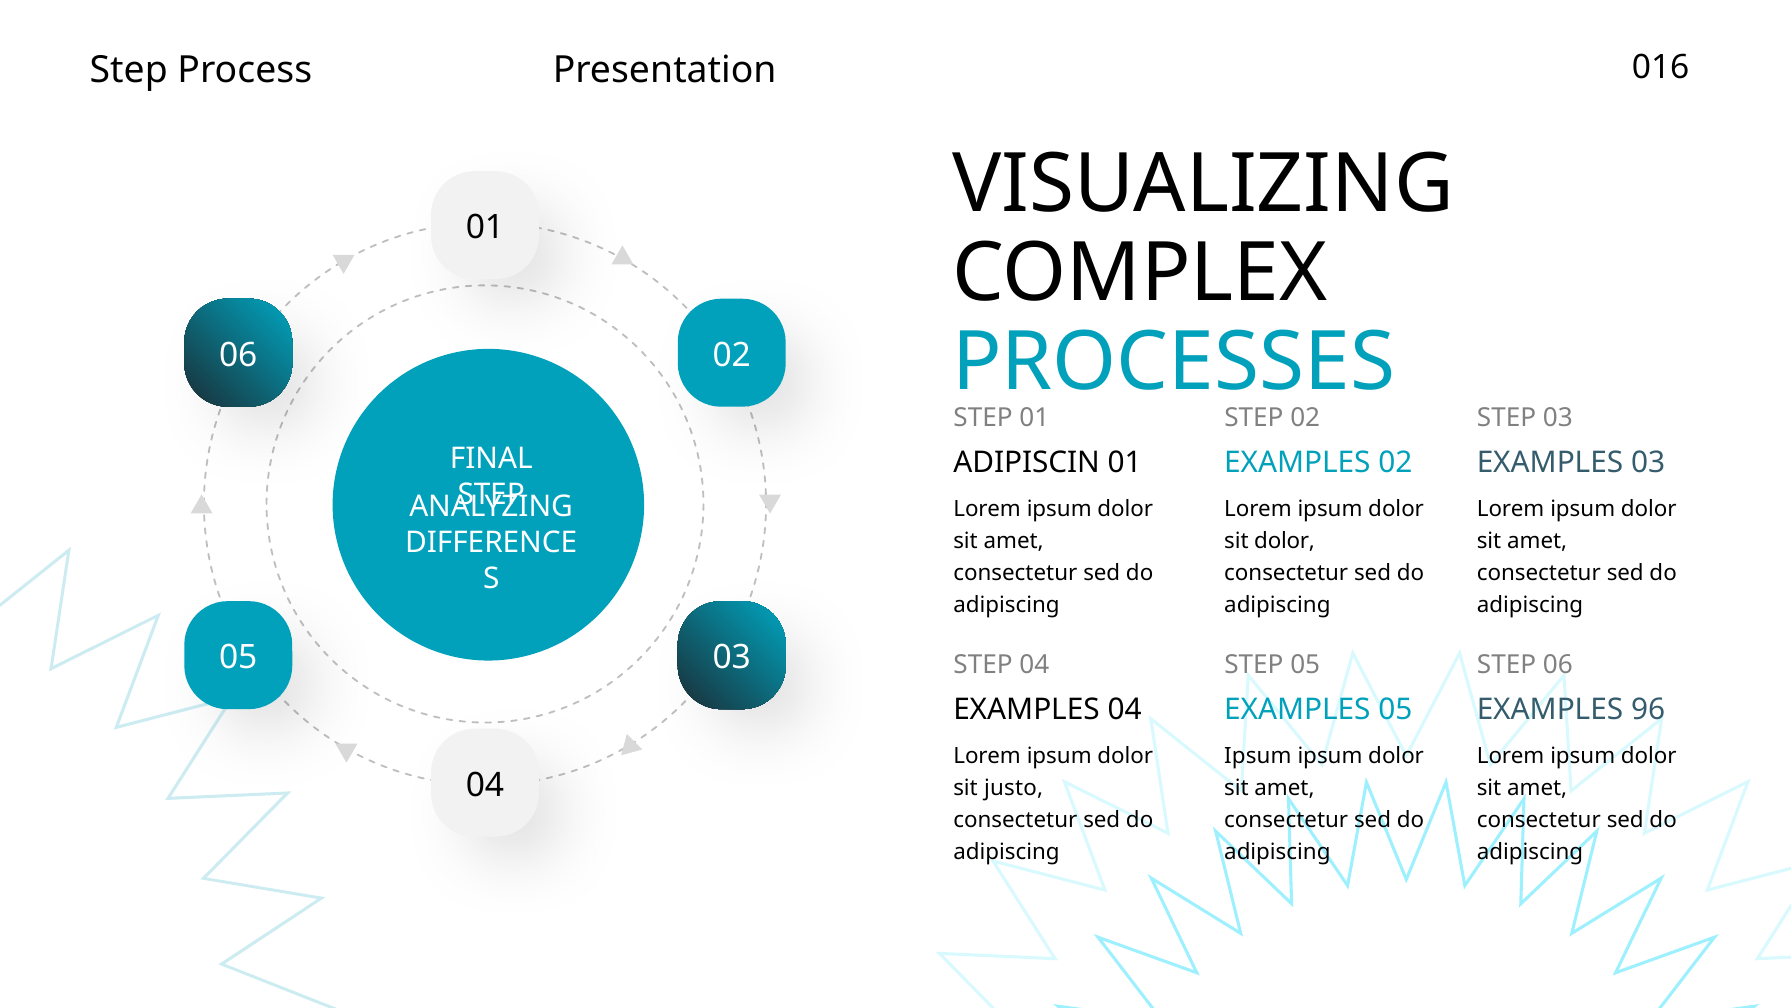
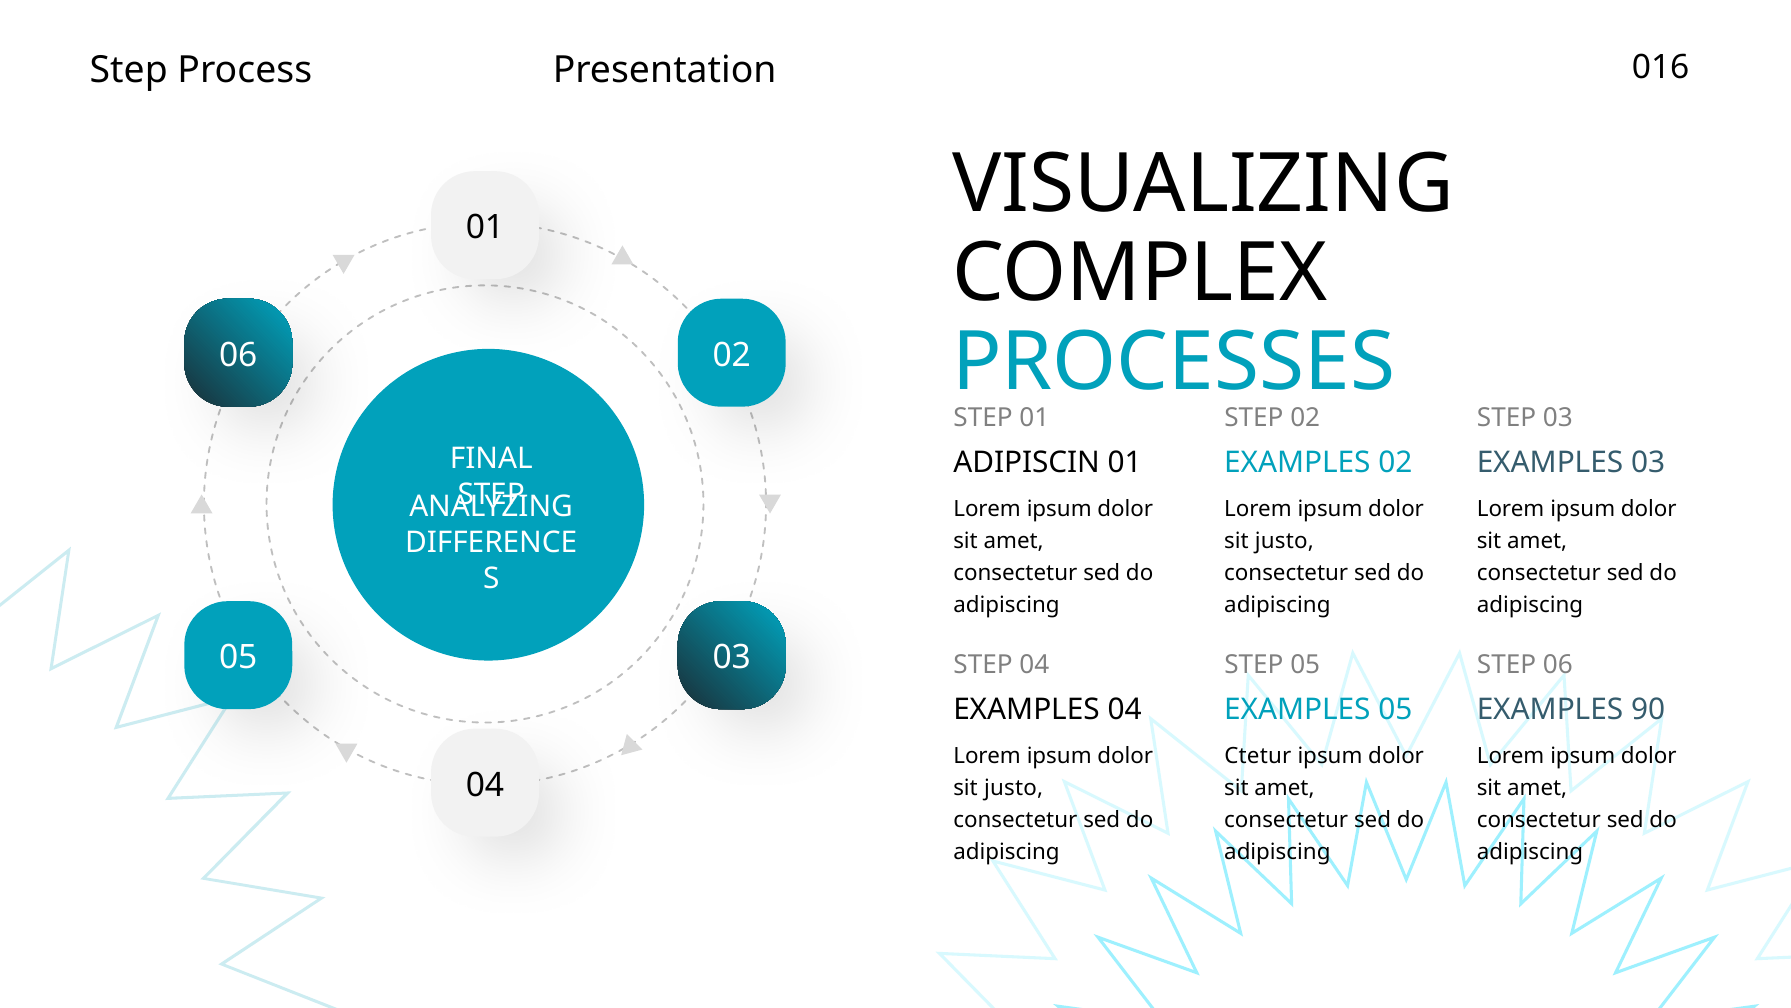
dolor: dolor -> justo (1284, 541)
96: 96 -> 90 (1648, 709)
Ipsum: Ipsum -> Ctetur (1258, 755)
